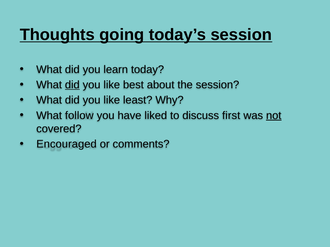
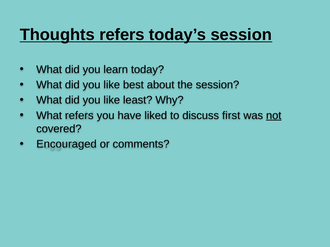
Thoughts going: going -> refers (122, 35)
did underline: present -> none (72, 85)
What follow: follow -> refers (79, 116)
